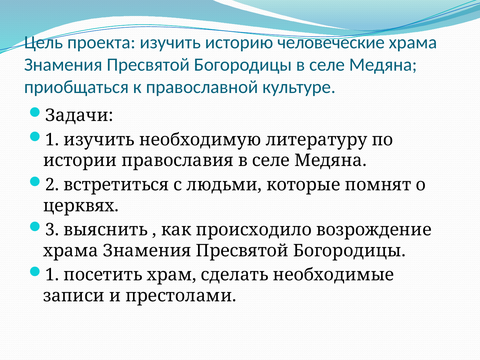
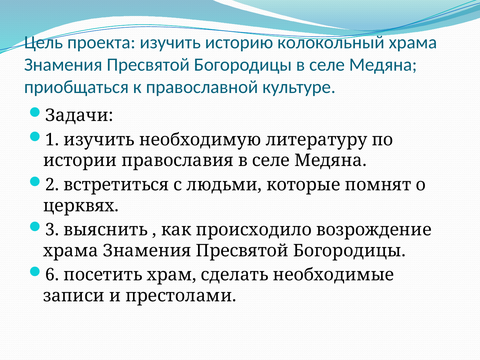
человеческие: человеческие -> колокольный (331, 42)
1: 1 -> 6 (52, 275)
